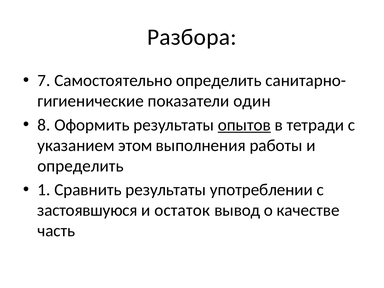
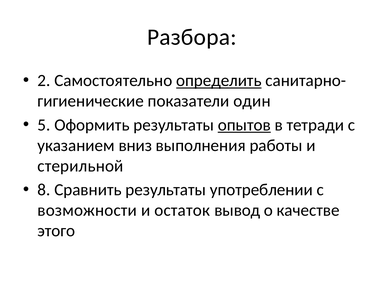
7: 7 -> 2 (44, 81)
определить underline: none -> present (219, 81)
8: 8 -> 5 (44, 125)
этом: этом -> вниз (135, 145)
определить: определить -> стерильной (80, 166)
1: 1 -> 8 (44, 190)
застоявшуюся: застоявшуюся -> возможности (87, 210)
часть: часть -> этого (56, 231)
